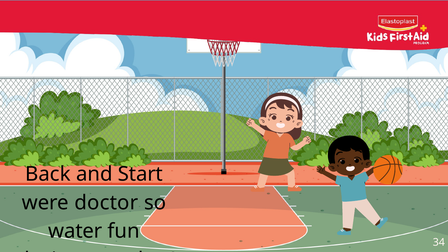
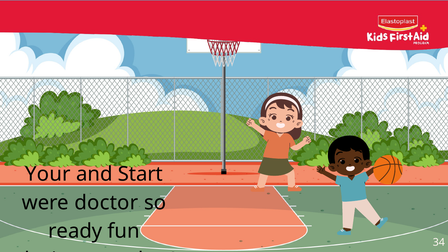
Back: Back -> Your (48, 174)
water: water -> ready (75, 231)
